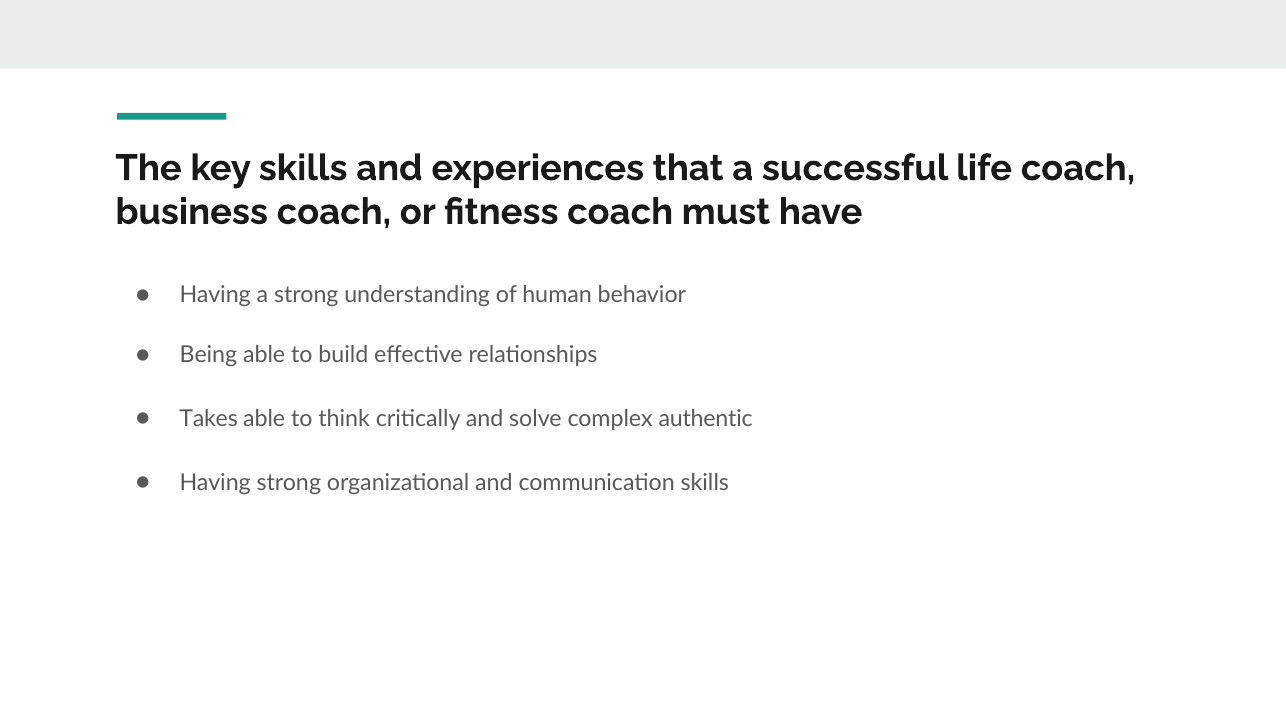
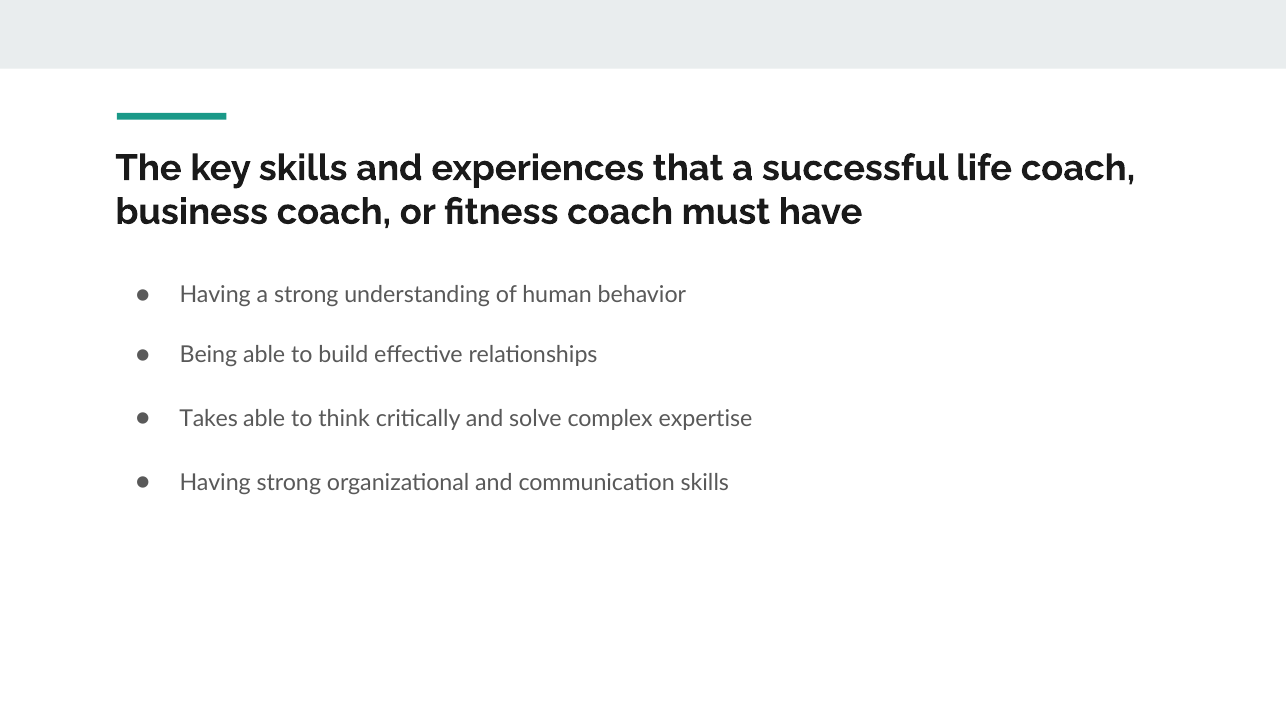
authentic: authentic -> expertise (706, 419)
